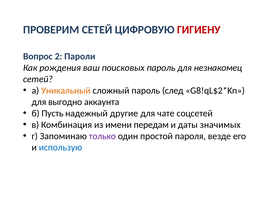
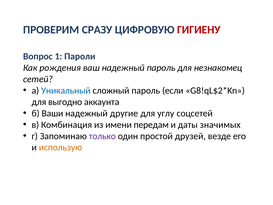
ПРОВЕРИМ СЕТЕЙ: СЕТЕЙ -> СРАЗУ (97, 30)
2: 2 -> 1 (58, 56)
ваш поисковых: поисковых -> надежный (123, 68)
Уникальный colour: orange -> blue (66, 90)
след: след -> если (173, 90)
Пусть: Пусть -> Ваши (52, 113)
чате: чате -> углу (166, 113)
пароля: пароля -> друзей (190, 136)
использую colour: blue -> orange (60, 147)
